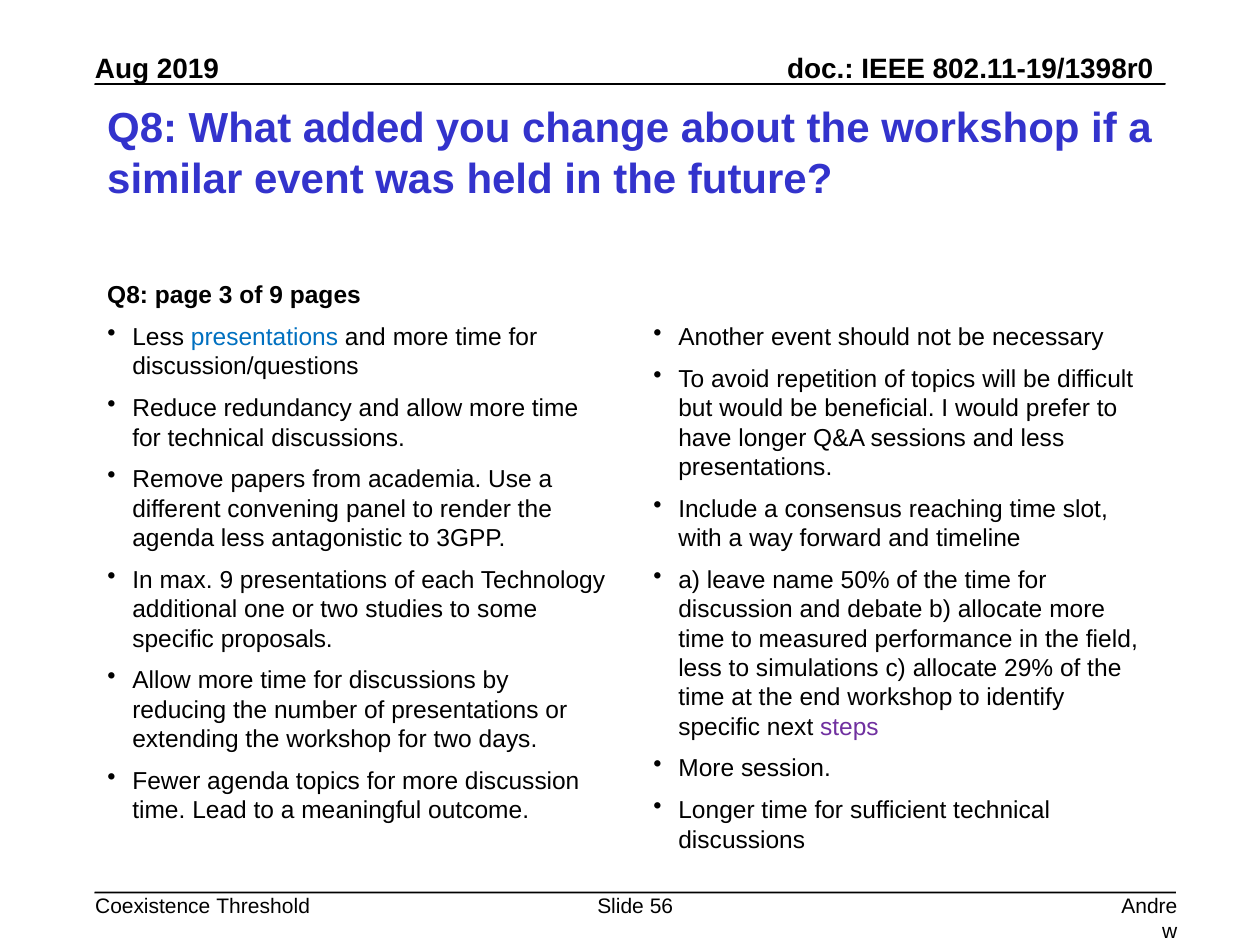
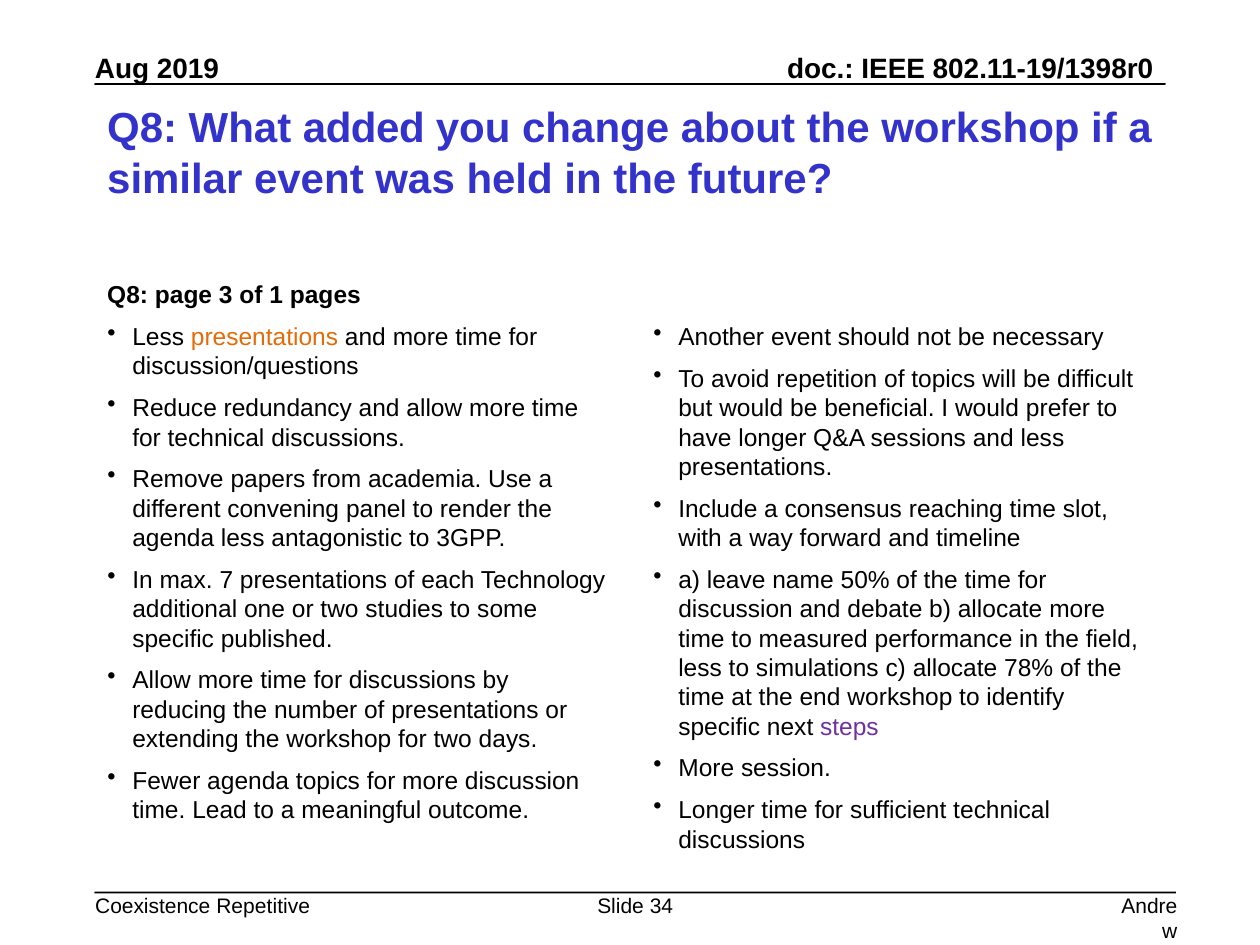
of 9: 9 -> 1 (276, 296)
presentations colour: blue -> orange (264, 337)
max 9: 9 -> 7 (226, 580)
proposals: proposals -> published (277, 639)
29%: 29% -> 78% (1029, 668)
Threshold: Threshold -> Repetitive (263, 906)
56: 56 -> 34 (661, 906)
